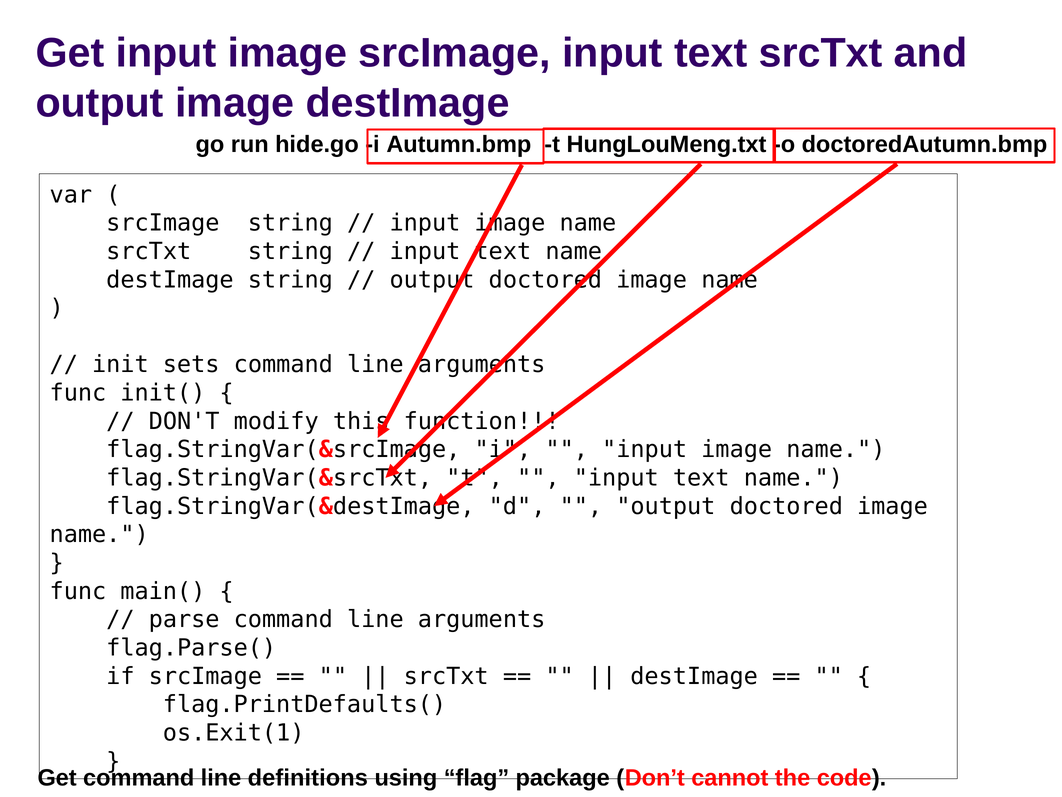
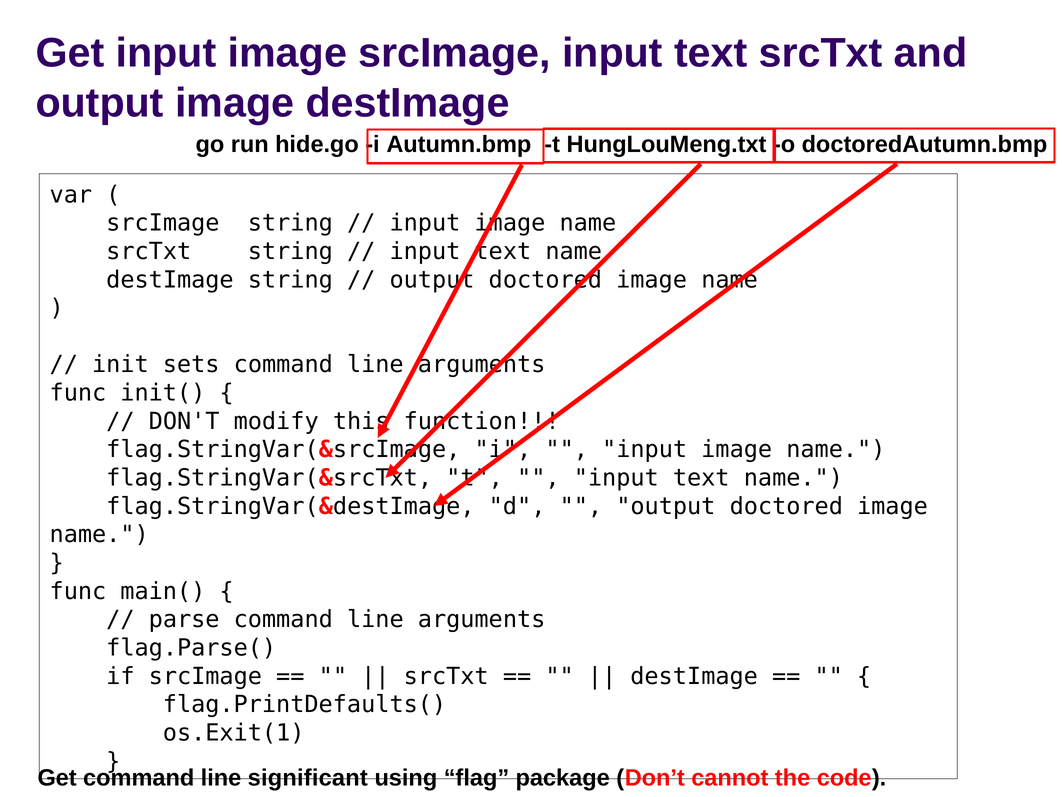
definitions: definitions -> significant (308, 777)
